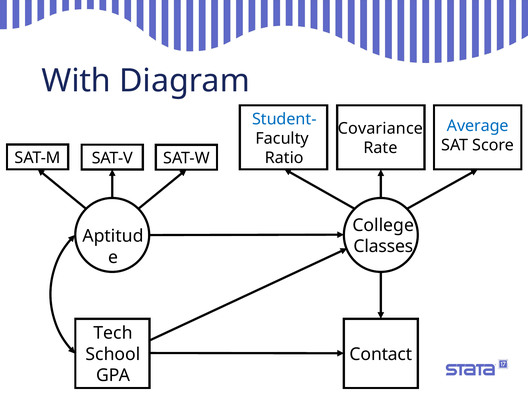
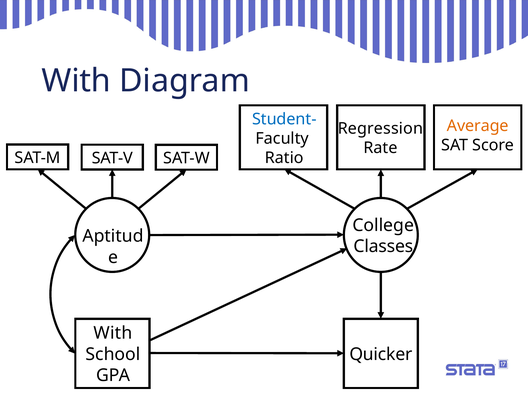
Average colour: blue -> orange (478, 126)
Covariance: Covariance -> Regression (380, 128)
Tech: Tech -> With (113, 333)
Contact: Contact -> Quicker (381, 354)
